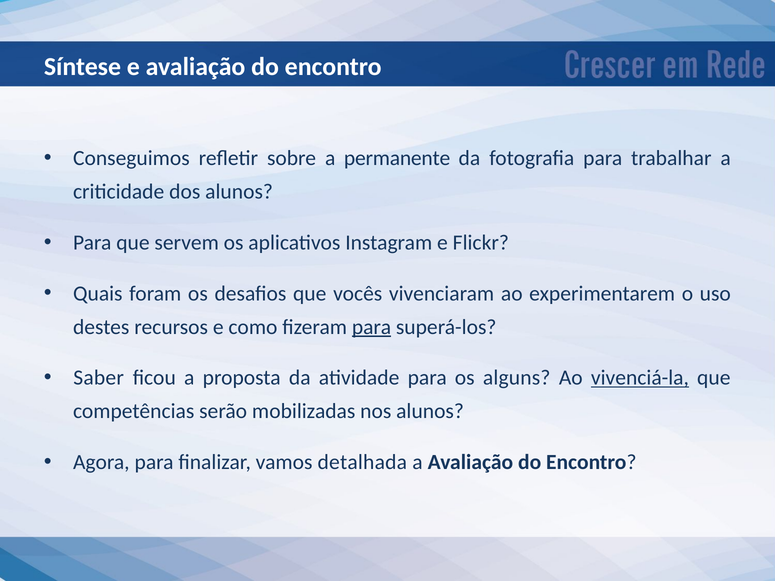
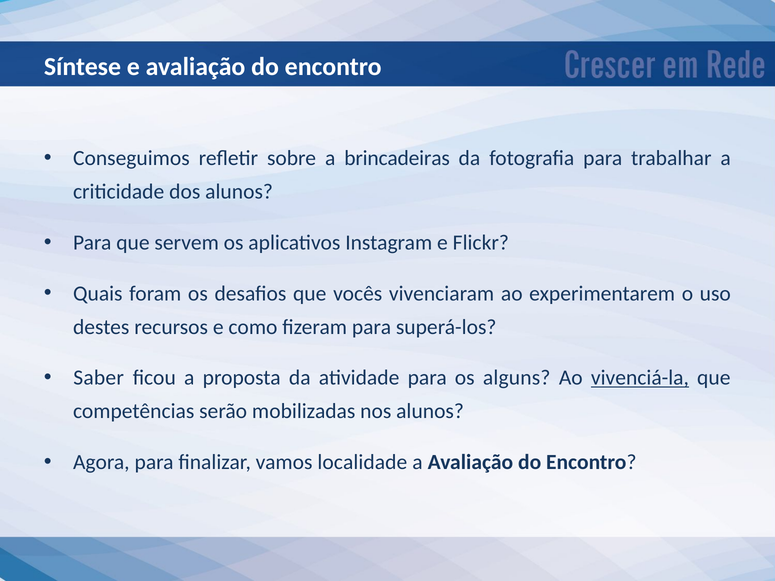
permanente: permanente -> brincadeiras (397, 158)
para underline: present -> none (372, 327)
detalhada: detalhada -> localidade (362, 462)
